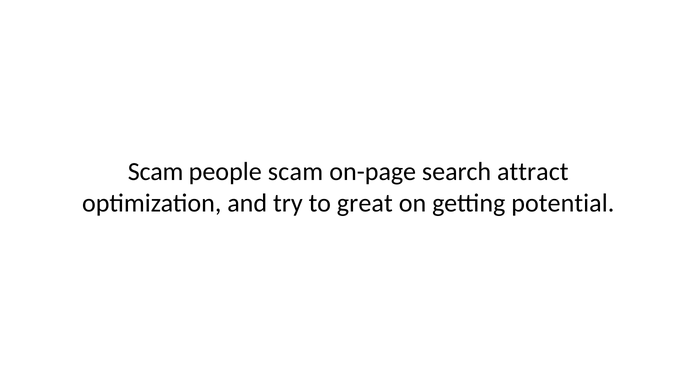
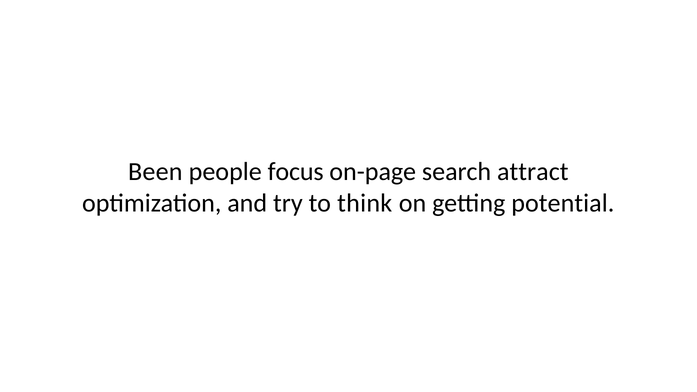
Scam: Scam -> Been (155, 172)
people scam: scam -> focus (296, 172)
great: great -> think (365, 203)
